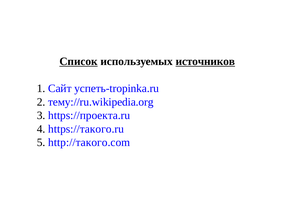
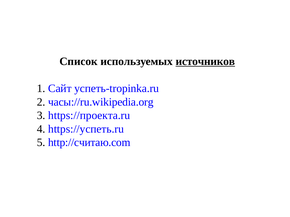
Список underline: present -> none (79, 62)
тему://ru.wikipedia.org: тему://ru.wikipedia.org -> часы://ru.wikipedia.org (101, 102)
https://такого.ru: https://такого.ru -> https://успеть.ru (86, 129)
http://такого.com: http://такого.com -> http://считаю.com (89, 143)
